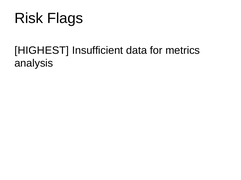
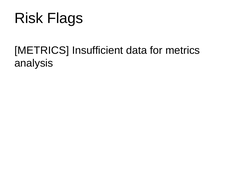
HIGHEST: HIGHEST -> METRICS (42, 51)
